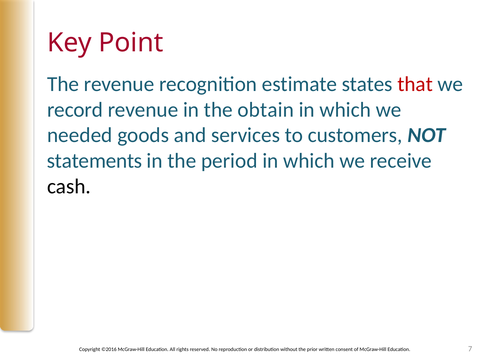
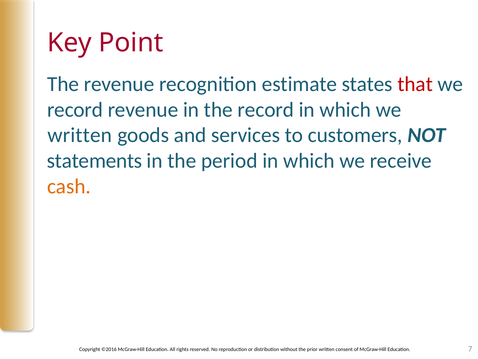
the obtain: obtain -> record (266, 110)
needed: needed -> written (80, 135)
cash colour: black -> orange (69, 186)
